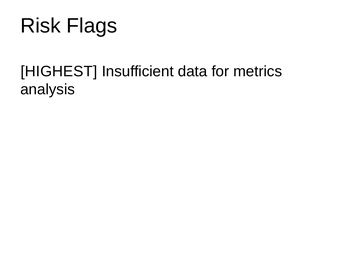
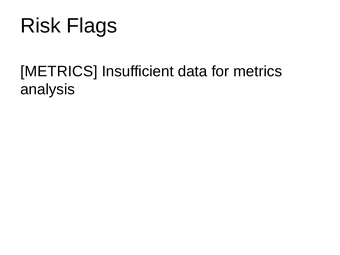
HIGHEST: HIGHEST -> METRICS (59, 71)
